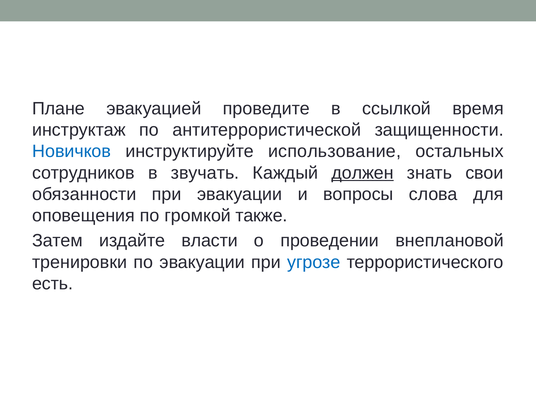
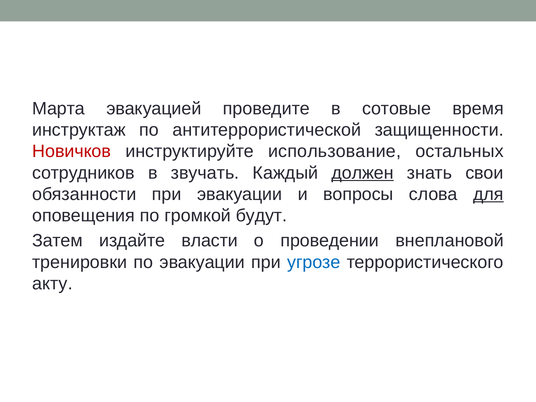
Плане: Плане -> Марта (59, 108)
ссылкой: ссылкой -> сотовые (397, 108)
Новичков colour: blue -> red (72, 151)
для underline: none -> present (488, 194)
также: также -> будут (261, 216)
есть: есть -> акту (52, 284)
